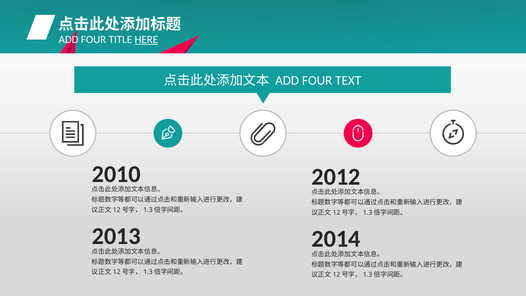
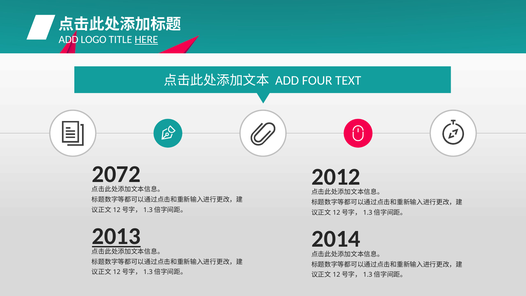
FOUR: FOUR -> LOGO (94, 39)
2010: 2010 -> 2072 (116, 174)
2013 underline: none -> present (116, 236)
